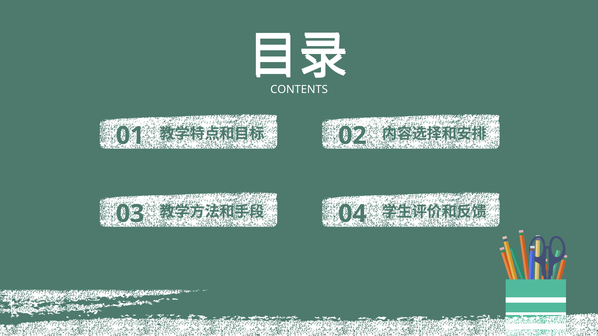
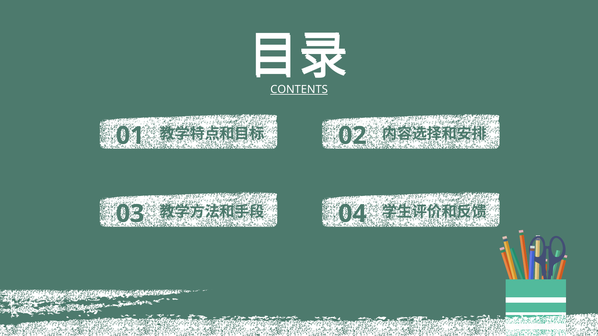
CONTENTS underline: none -> present (299, 90)
